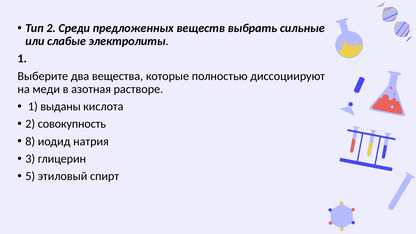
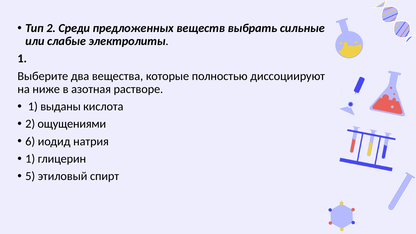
меди: меди -> ниже (46, 89)
совокупность: совокупность -> ощущениями (72, 124)
8: 8 -> 6 (30, 141)
3: 3 -> 1 (30, 159)
